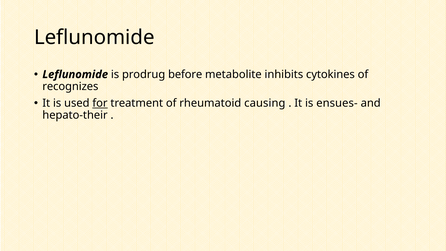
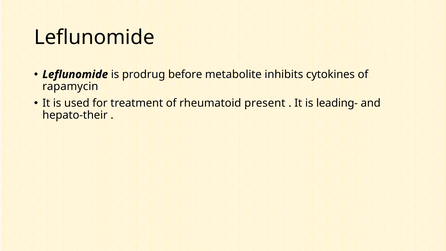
recognizes: recognizes -> rapamycin (70, 86)
for underline: present -> none (100, 103)
causing: causing -> present (265, 103)
ensues-: ensues- -> leading- (337, 103)
